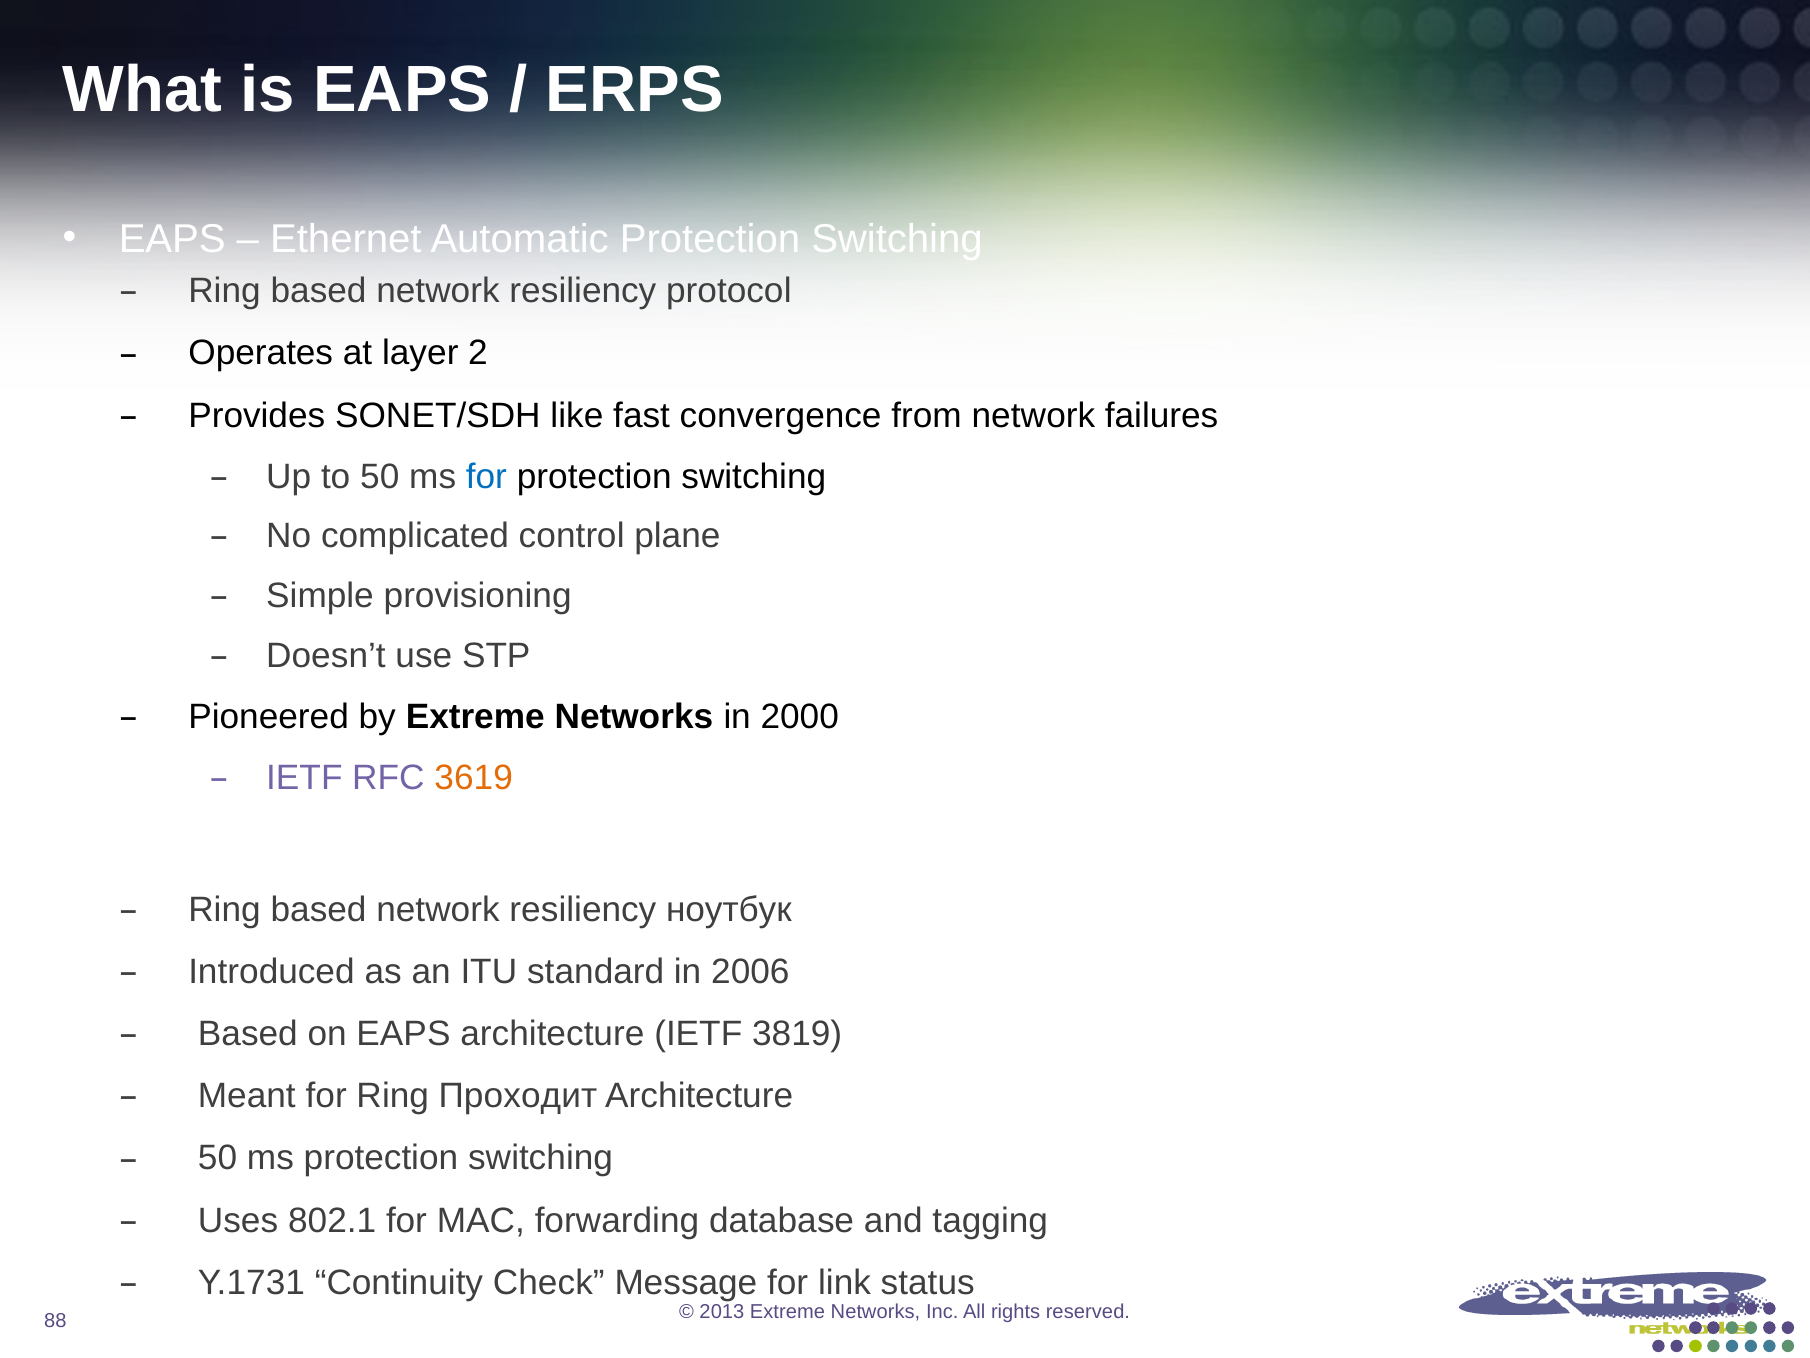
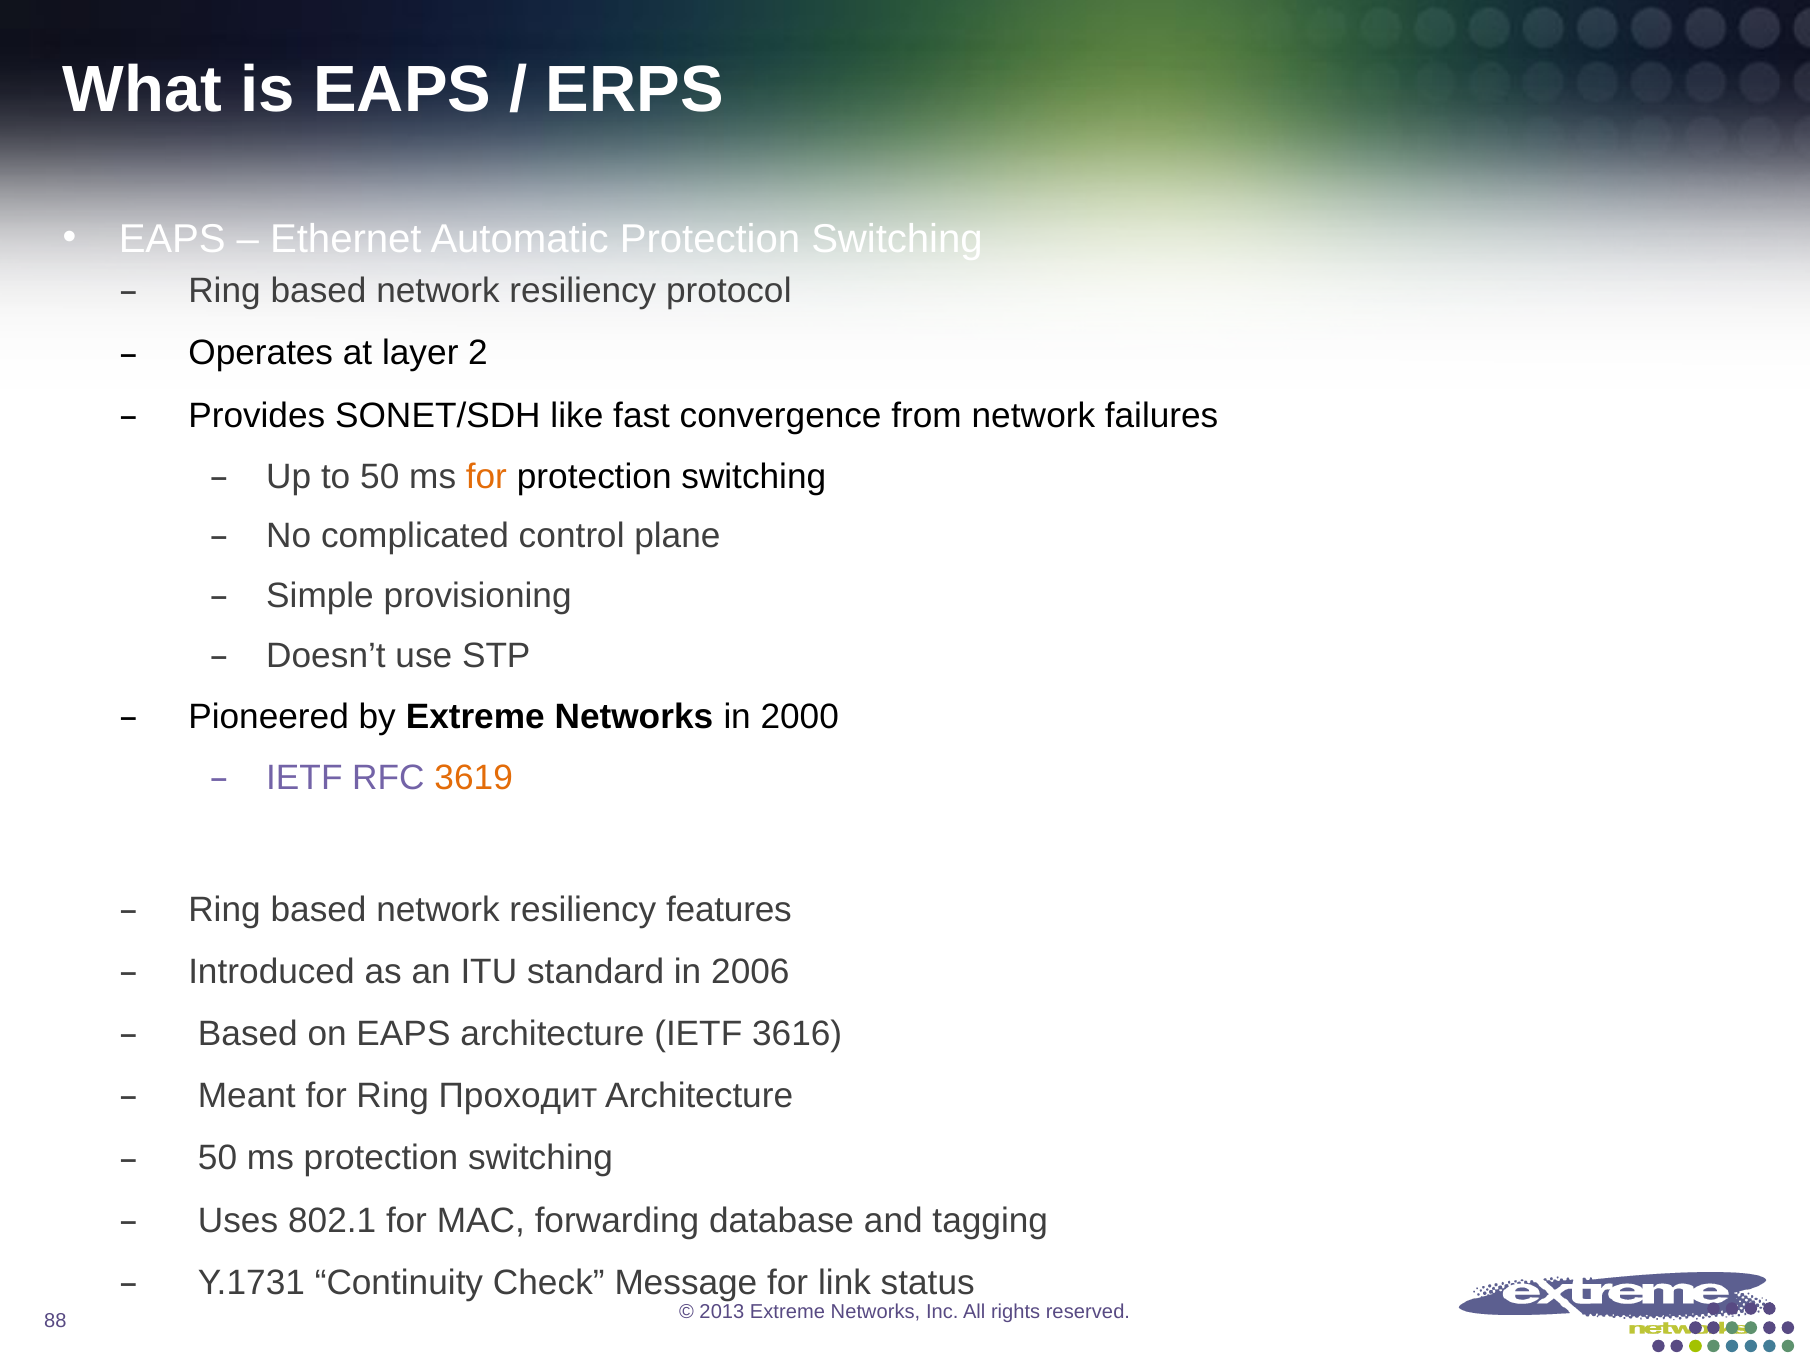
for colour: blue -> orange (486, 476)
ноутбук: ноутбук -> features (729, 909)
3819: 3819 -> 3616 (797, 1034)
